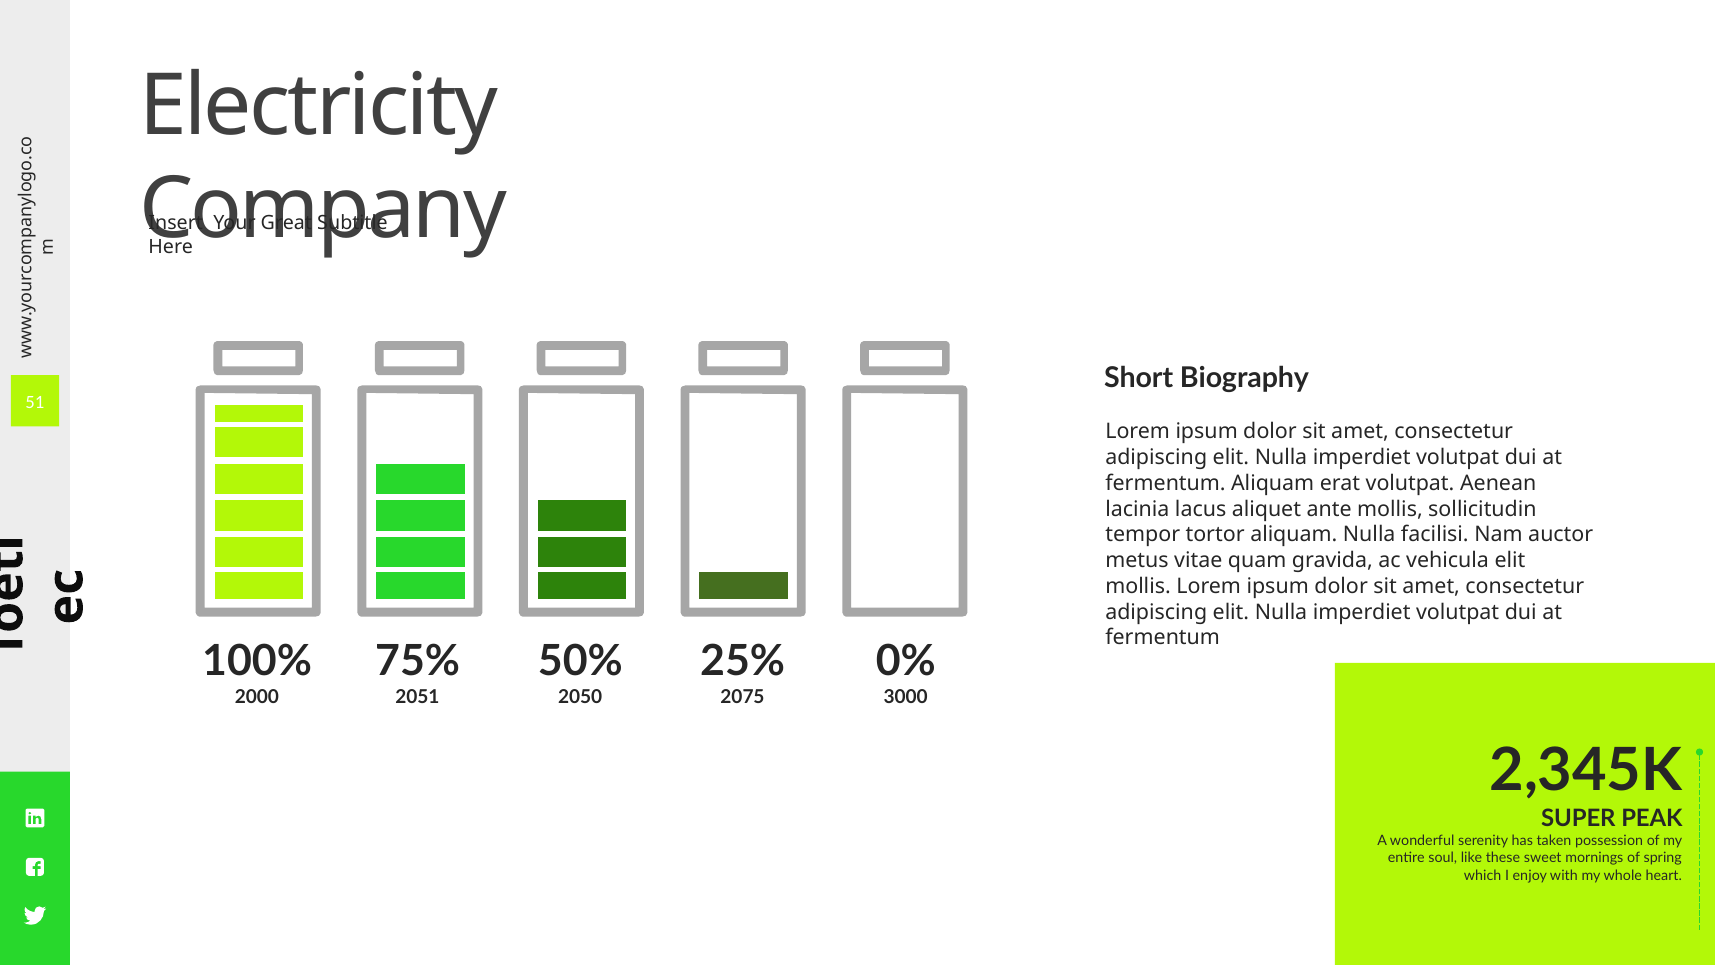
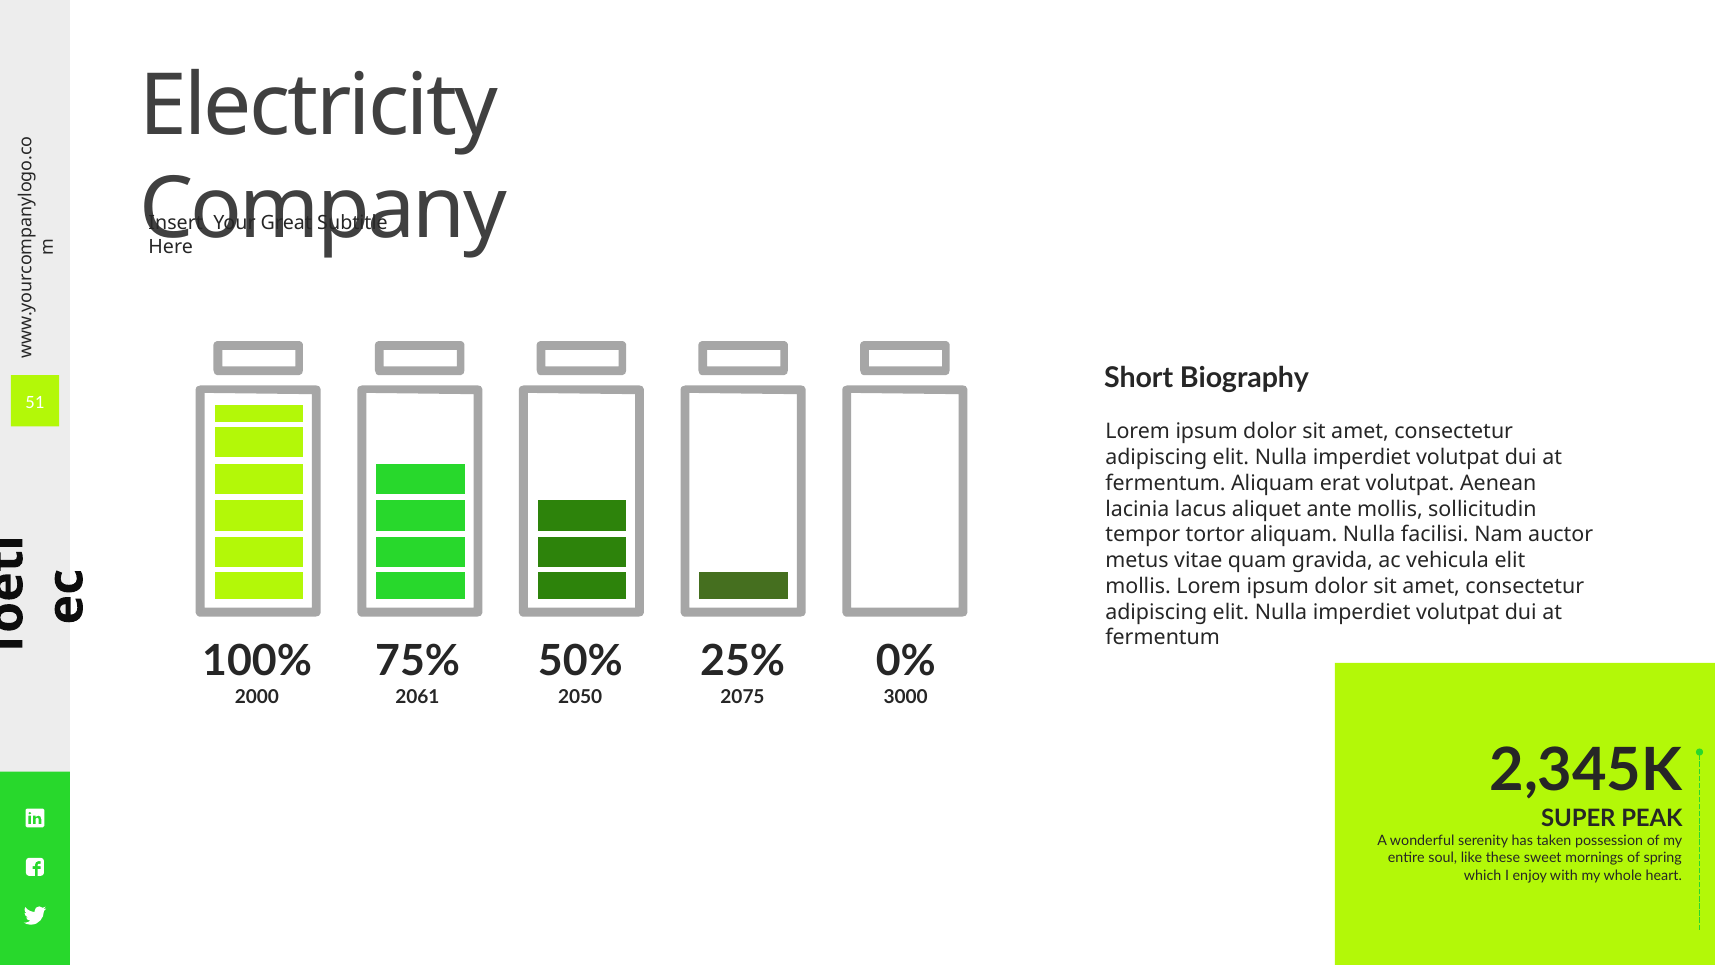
2051: 2051 -> 2061 (417, 697)
